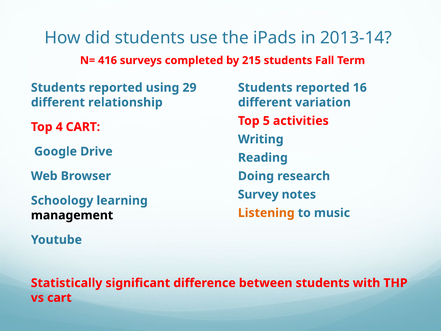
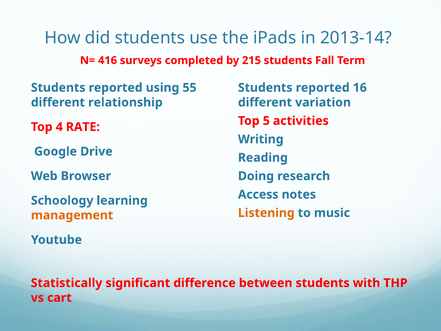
29: 29 -> 55 (190, 88)
4 CART: CART -> RATE (83, 127)
Survey: Survey -> Access (258, 194)
management colour: black -> orange (72, 215)
